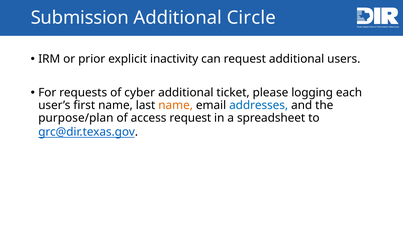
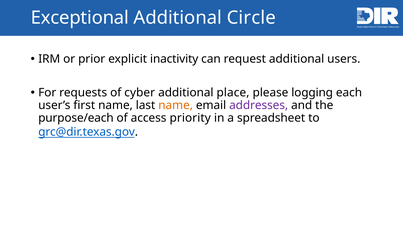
Submission: Submission -> Exceptional (80, 18)
ticket: ticket -> place (233, 93)
addresses colour: blue -> purple (259, 106)
purpose/plan: purpose/plan -> purpose/each (76, 118)
access request: request -> priority (190, 118)
